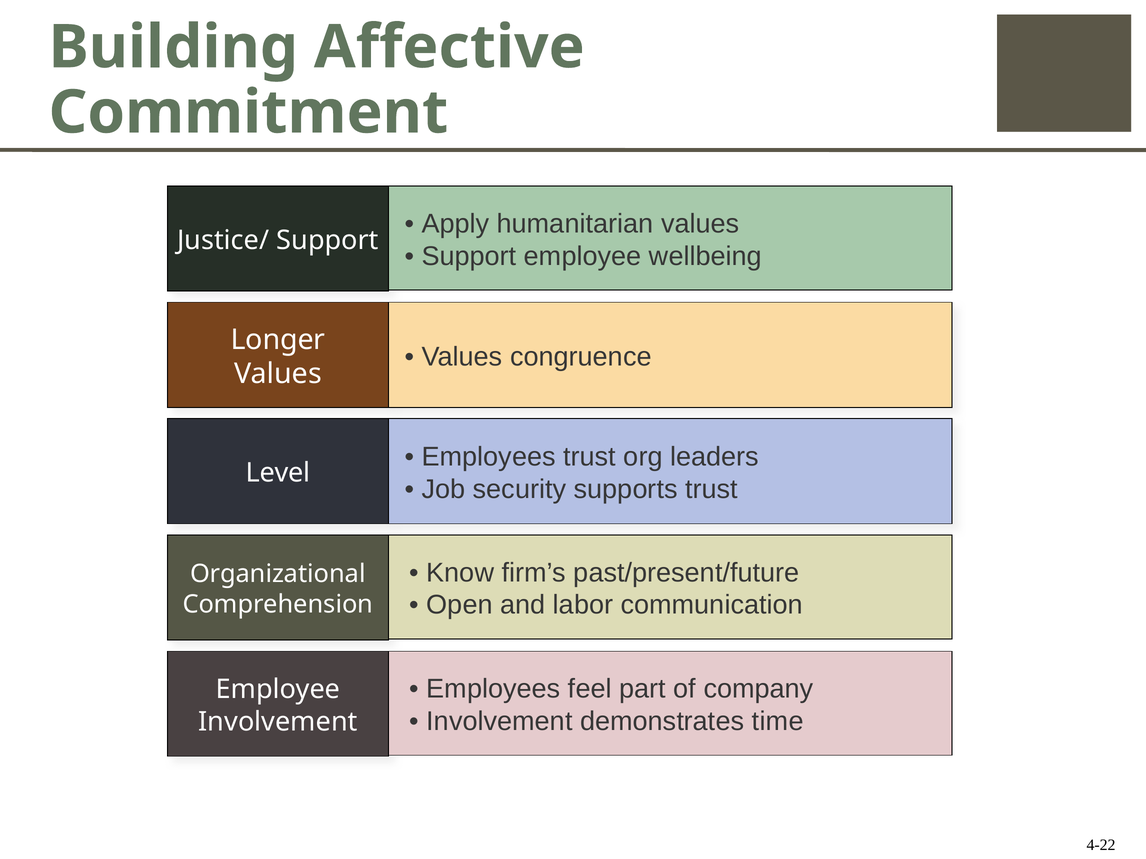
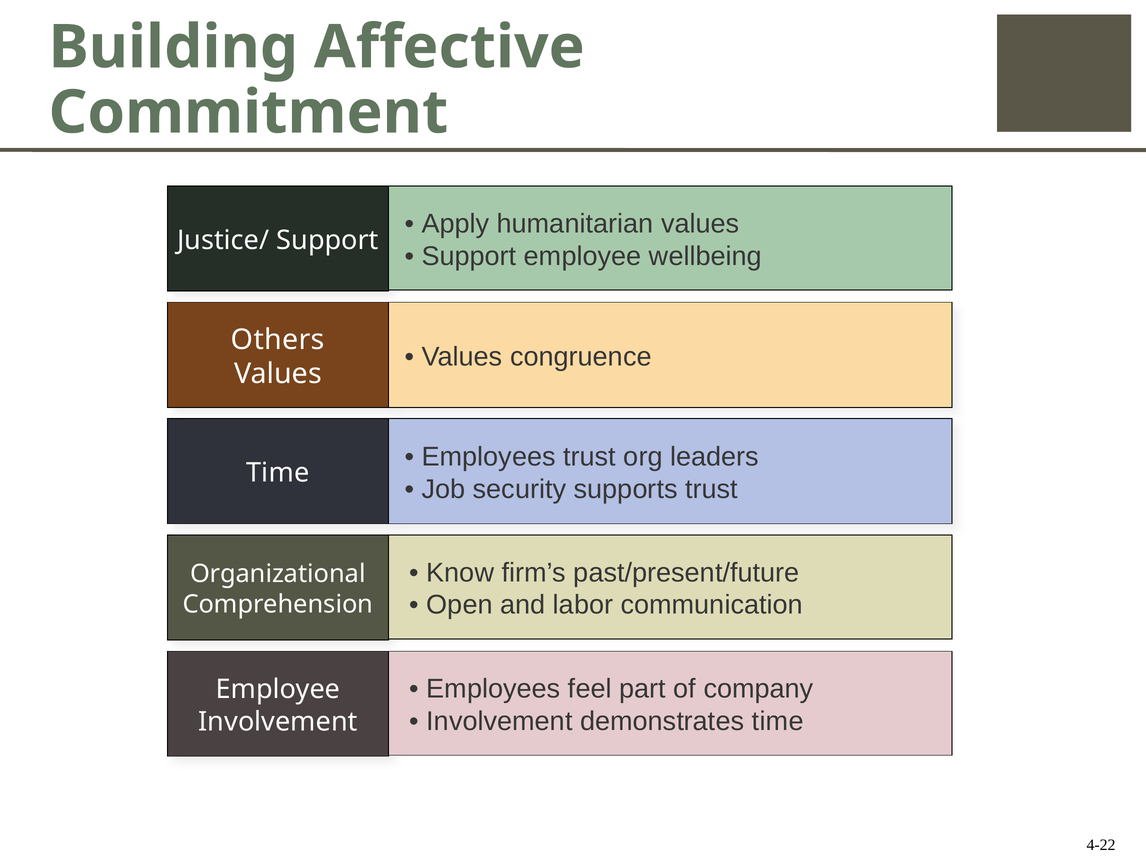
Longer: Longer -> Others (278, 340)
Level: Level -> Time (278, 473)
